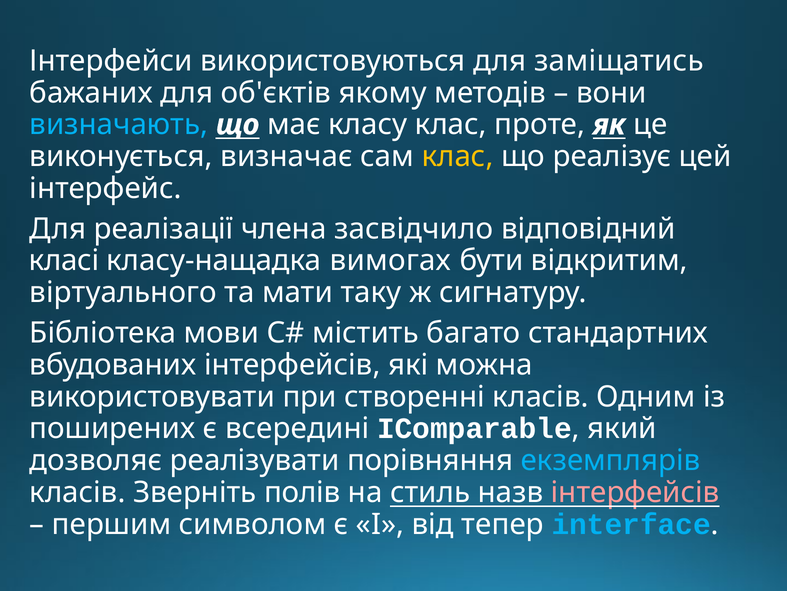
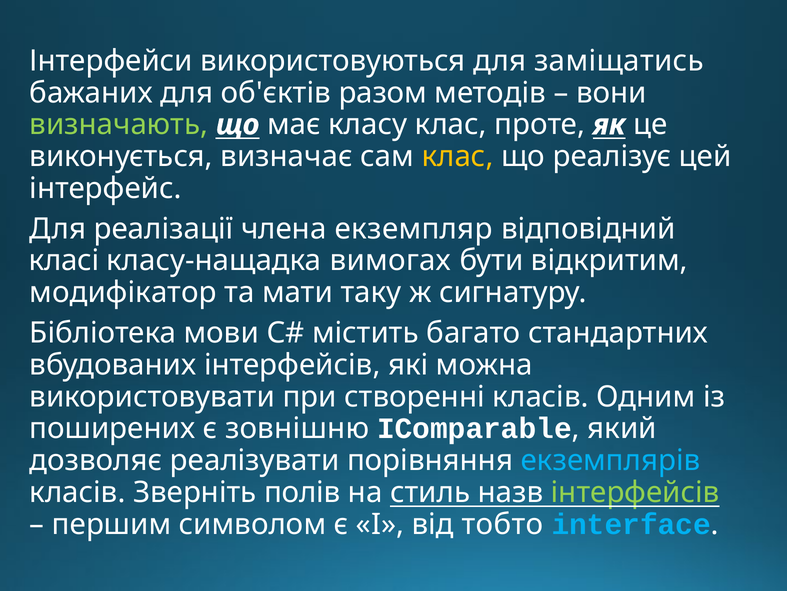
якому: якому -> разом (383, 93)
визначають colour: light blue -> light green (119, 125)
засвідчило: засвідчило -> екземпляр (414, 228)
віртуального: віртуального -> модифікатор (123, 292)
всередині: всередині -> зовнішню (297, 428)
інтерфейсів colour: pink -> light green (635, 492)
тепер: тепер -> тобто (503, 524)
